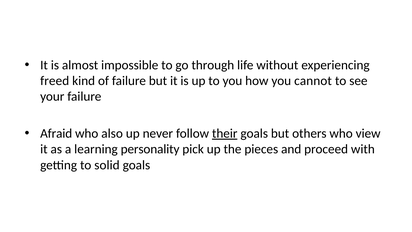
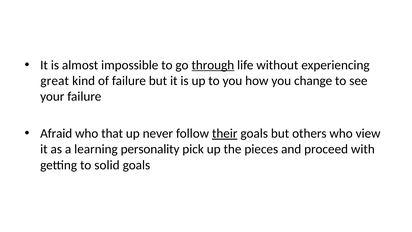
through underline: none -> present (213, 65)
freed: freed -> great (55, 81)
cannot: cannot -> change (313, 81)
also: also -> that (112, 133)
